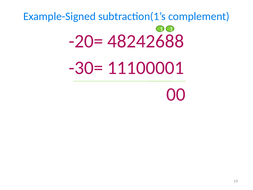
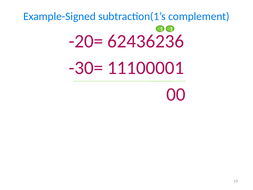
48242688: 48242688 -> 62436236 (146, 41)
